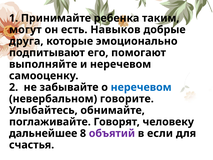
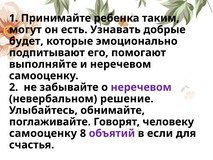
Навыков: Навыков -> Узнавать (115, 30)
друга: друга -> будет (26, 41)
неречевом colour: blue -> purple (141, 87)
говорите: говорите -> решение (127, 99)
дальнейшее: дальнейшее -> самооценку (43, 133)
